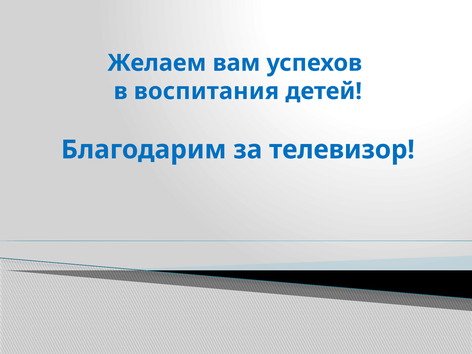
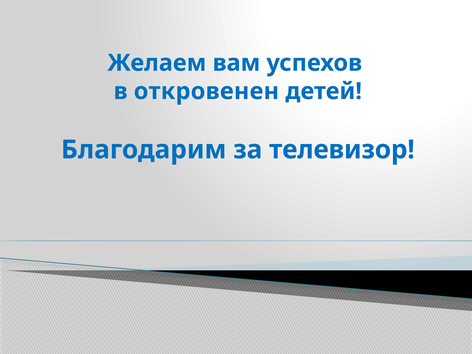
воспитания: воспитания -> откровенен (206, 91)
